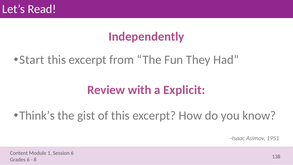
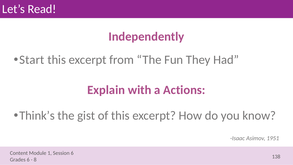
Review: Review -> Explain (106, 90)
Explicit: Explicit -> Actions (184, 90)
